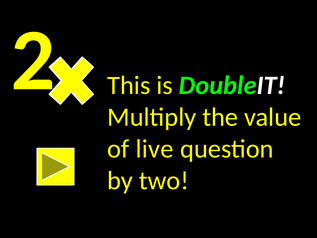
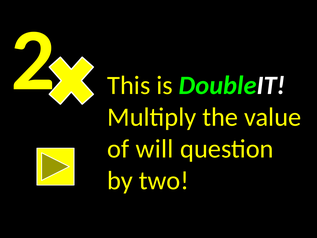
live: live -> will (155, 149)
